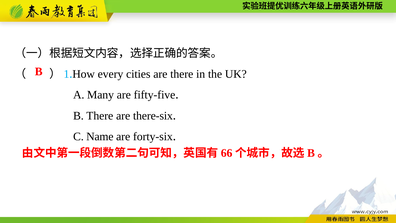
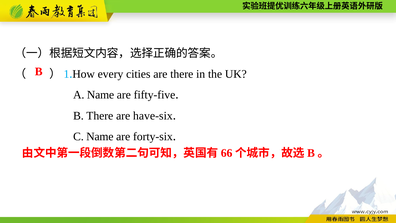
A Many: Many -> Name (101, 95)
there-six: there-six -> have-six (153, 116)
